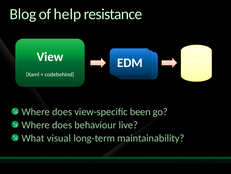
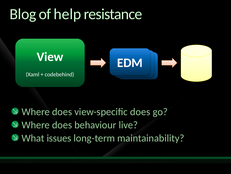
view-specific been: been -> does (140, 111)
visual: visual -> issues (59, 138)
